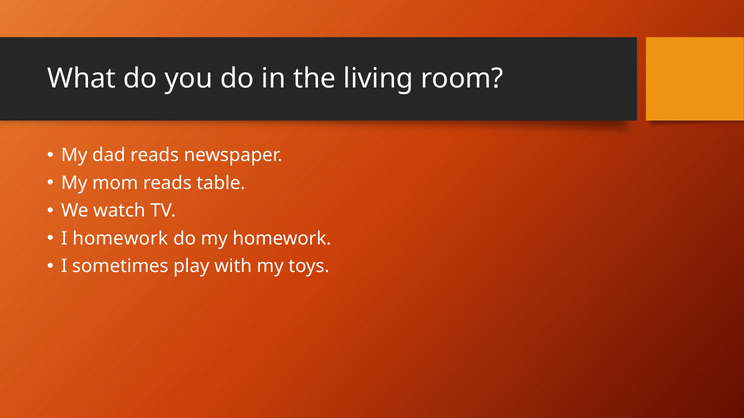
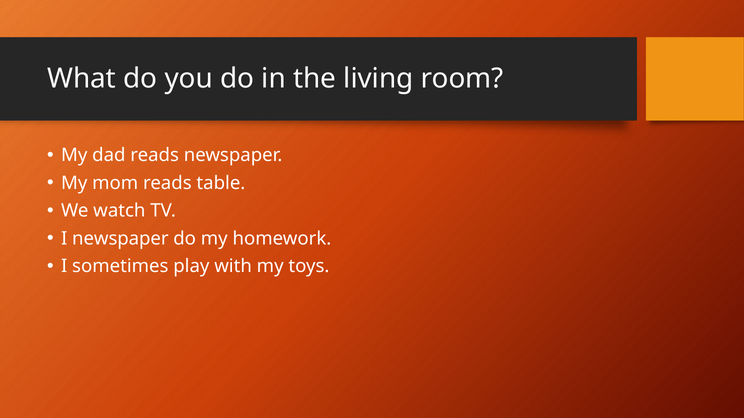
I homework: homework -> newspaper (120, 239)
